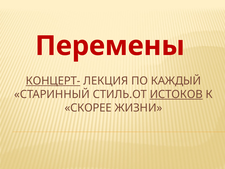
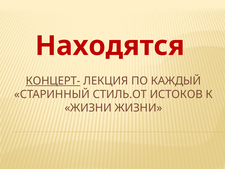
Перемены: Перемены -> Находятся (110, 46)
ИСТОКОВ underline: present -> none (176, 94)
СКОРЕЕ: СКОРЕЕ -> ЖИЗНИ (88, 108)
